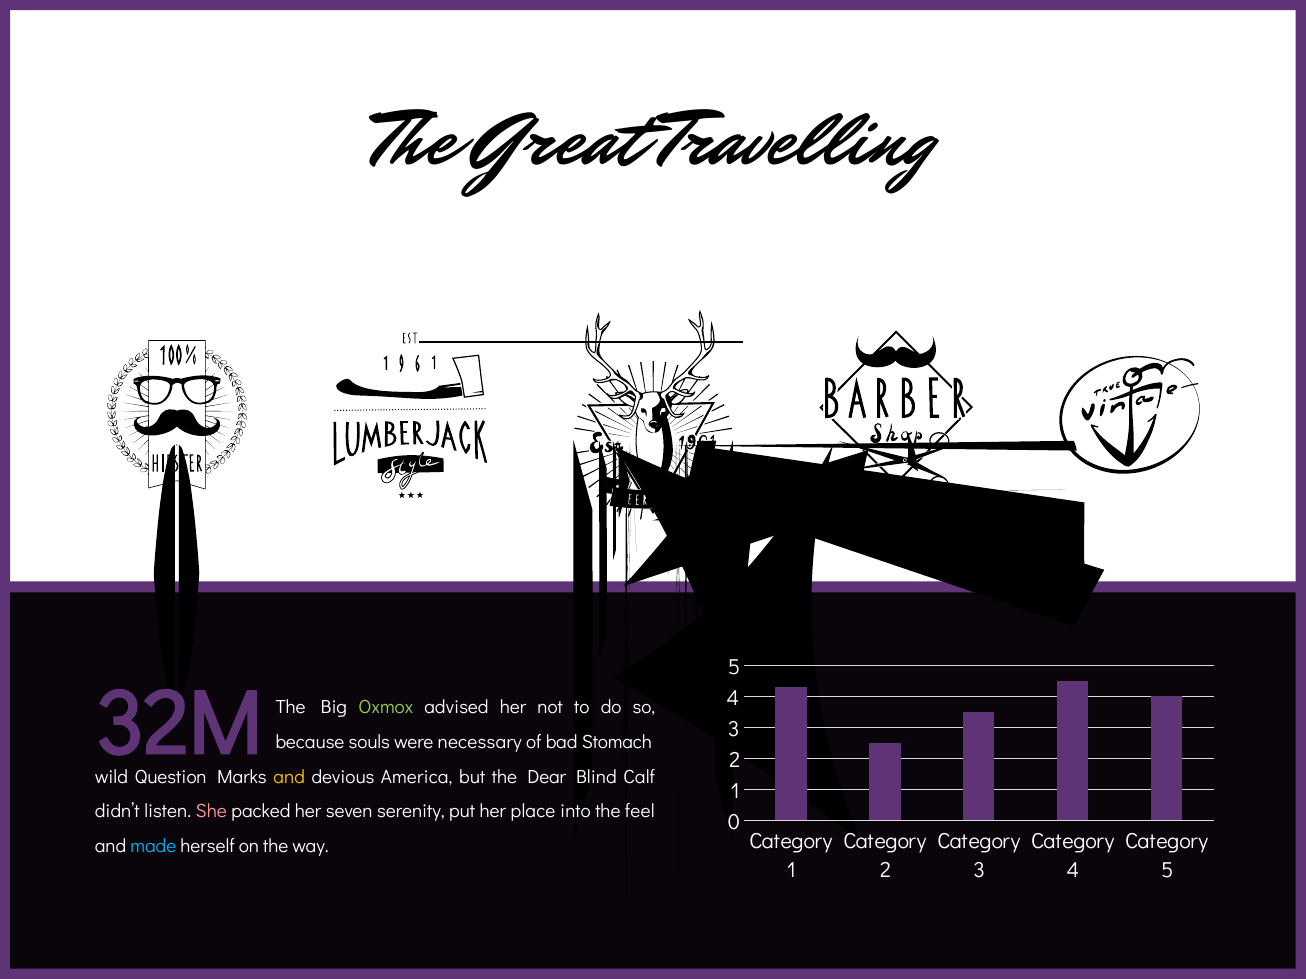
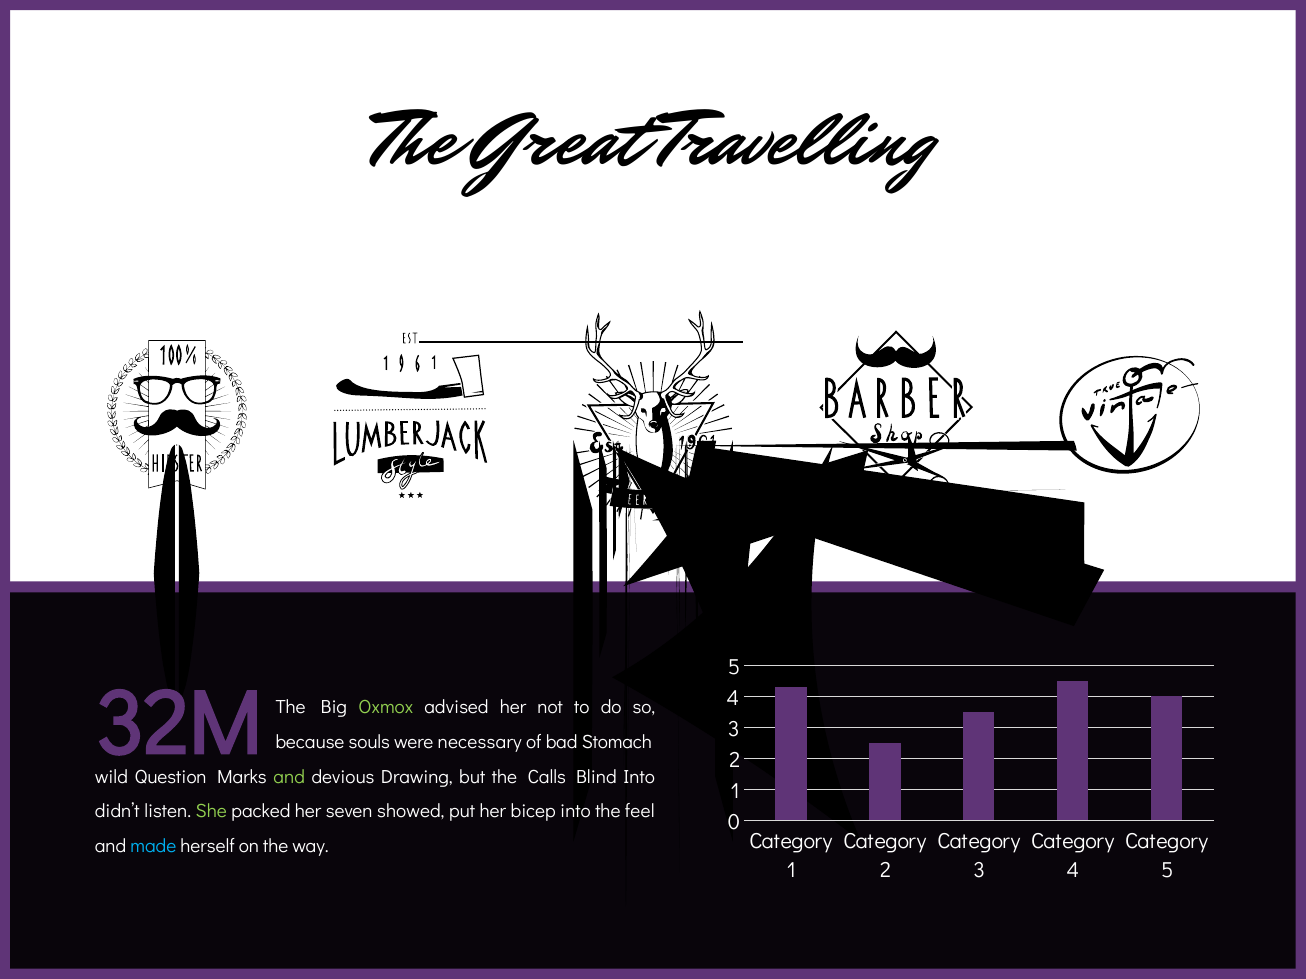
and colour: yellow -> light green (289, 778)
America: America -> Drawing (417, 778)
Dear: Dear -> Calls (547, 778)
Blind Calf: Calf -> Into (639, 778)
She colour: pink -> light green (211, 812)
serenity: serenity -> showed (411, 812)
place: place -> bicep (533, 812)
